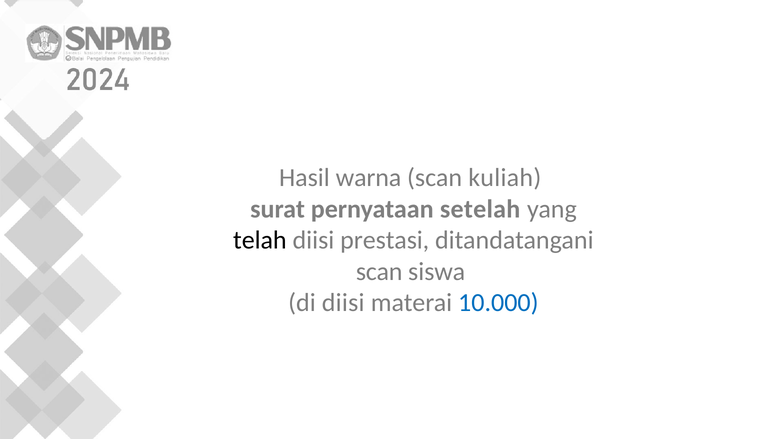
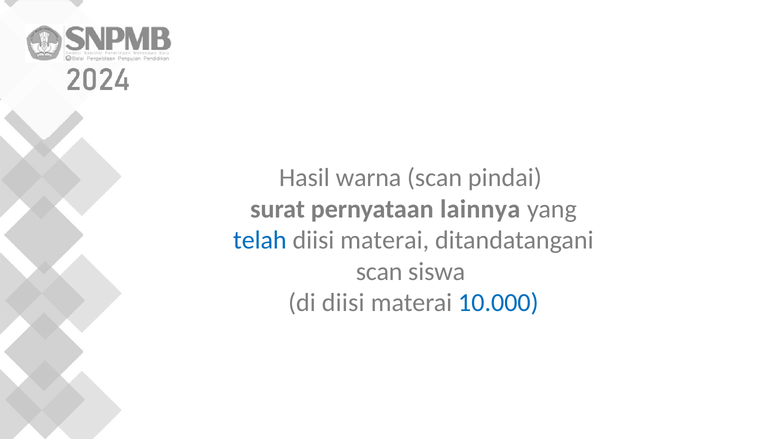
kuliah: kuliah -> pindai (505, 178)
setelah: setelah -> lainnya (480, 209)
telah colour: black -> blue (260, 240)
prestasi: prestasi -> materai (385, 240)
